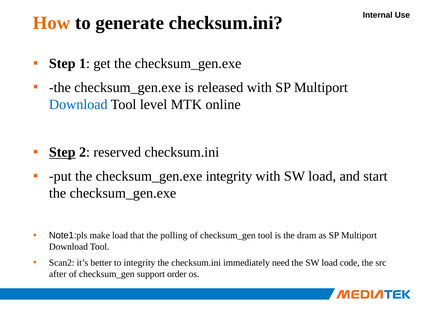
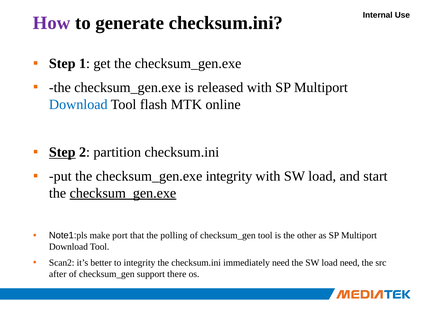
How colour: orange -> purple (52, 23)
level: level -> flash (154, 104)
reserved: reserved -> partition (117, 152)
checksum_gen.exe underline: none -> present (123, 193)
make load: load -> port (120, 235)
dram: dram -> other (307, 235)
load code: code -> need (350, 262)
order: order -> there (177, 274)
